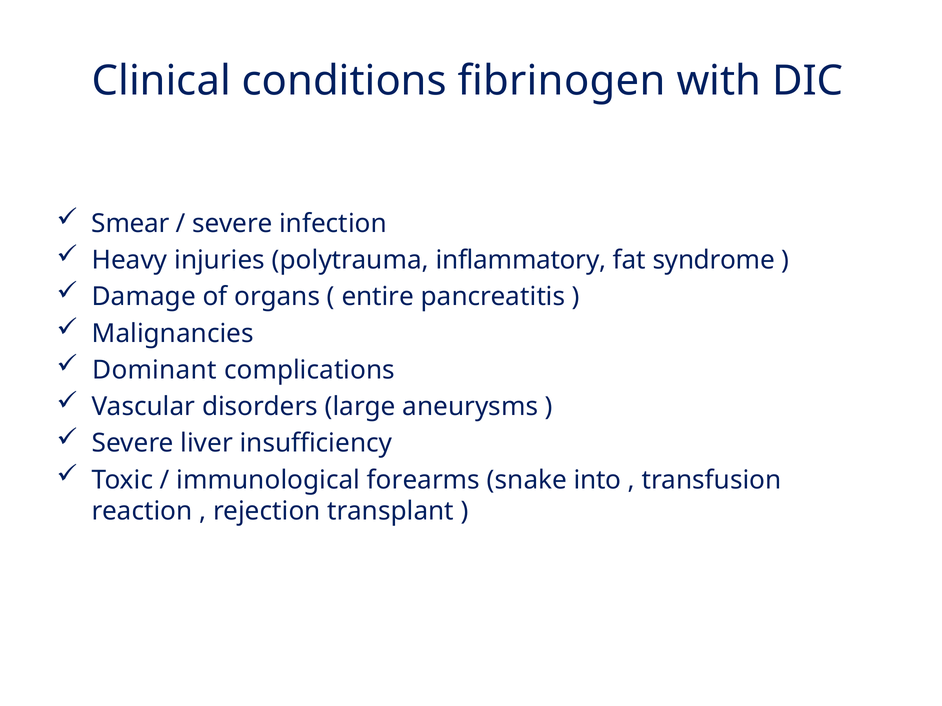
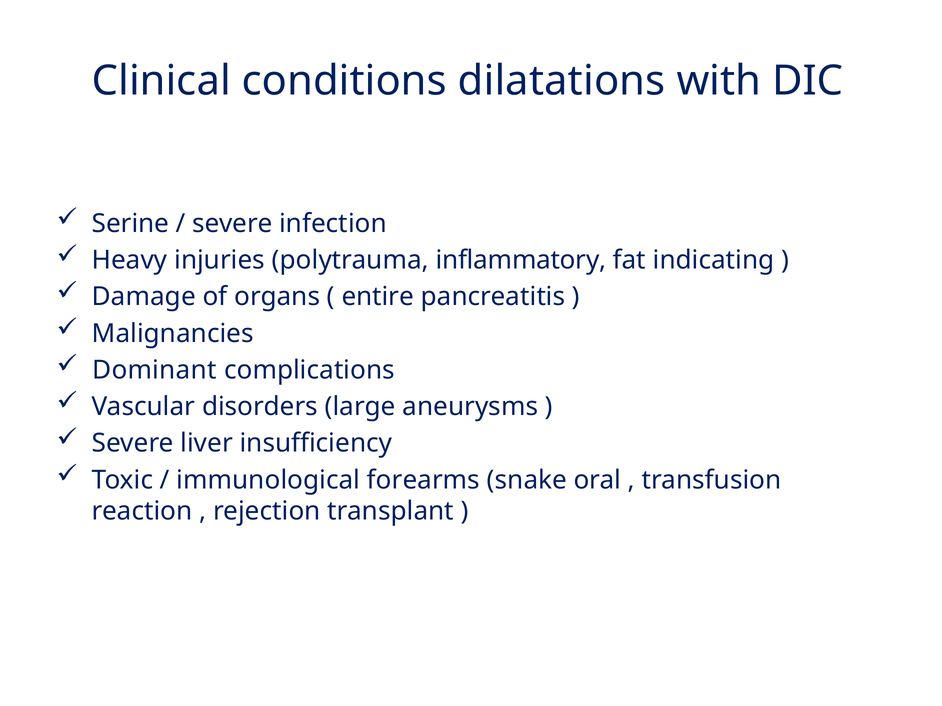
fibrinogen: fibrinogen -> dilatations (562, 81)
Smear: Smear -> Serine (130, 224)
syndrome: syndrome -> indicating (714, 260)
into: into -> oral (597, 480)
